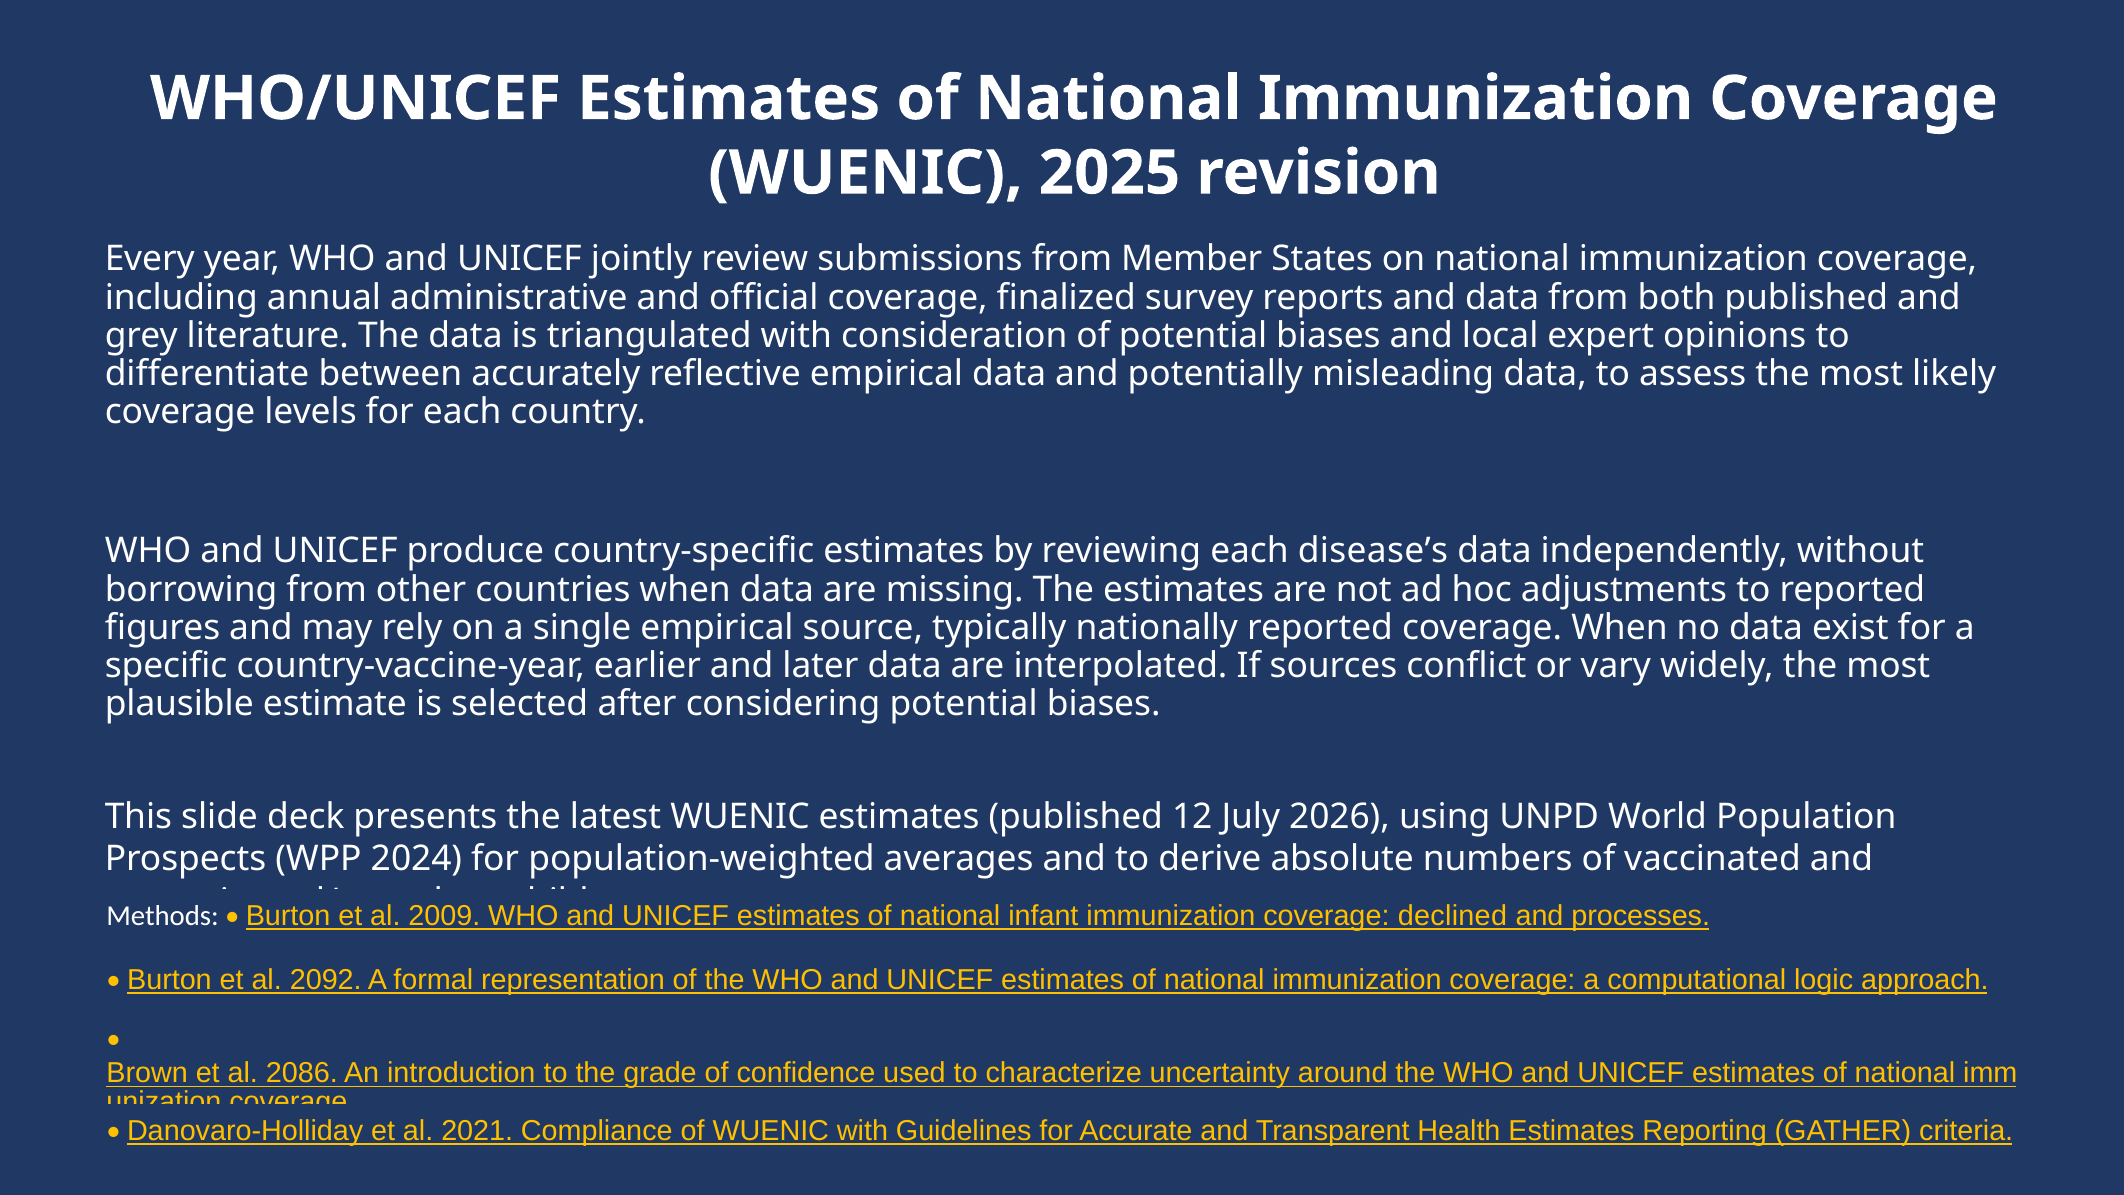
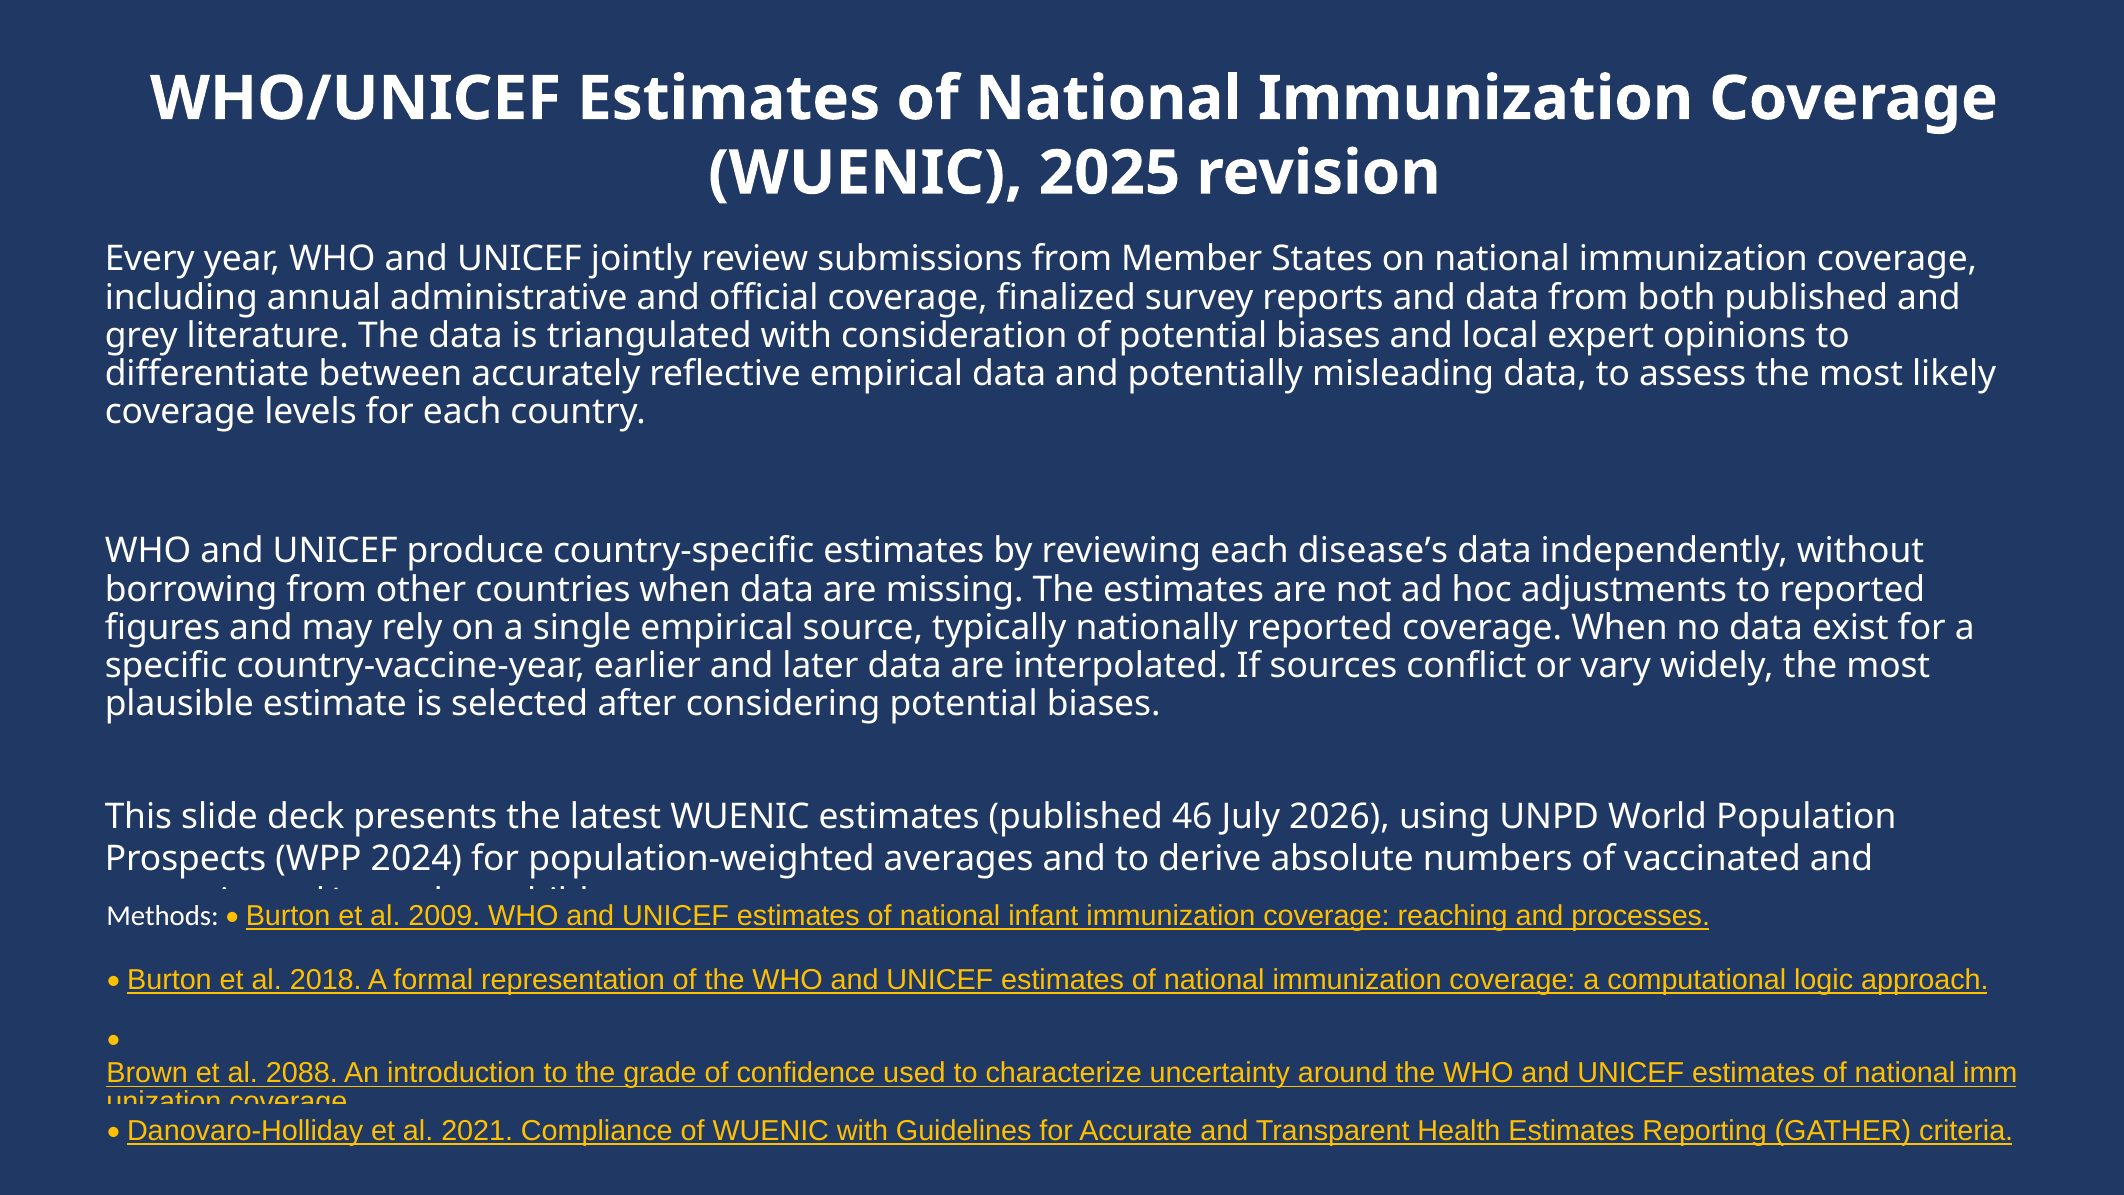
12: 12 -> 46 (1192, 816)
declined: declined -> reaching (1453, 916)
2092: 2092 -> 2018 (326, 980)
2086: 2086 -> 2088 (302, 1073)
